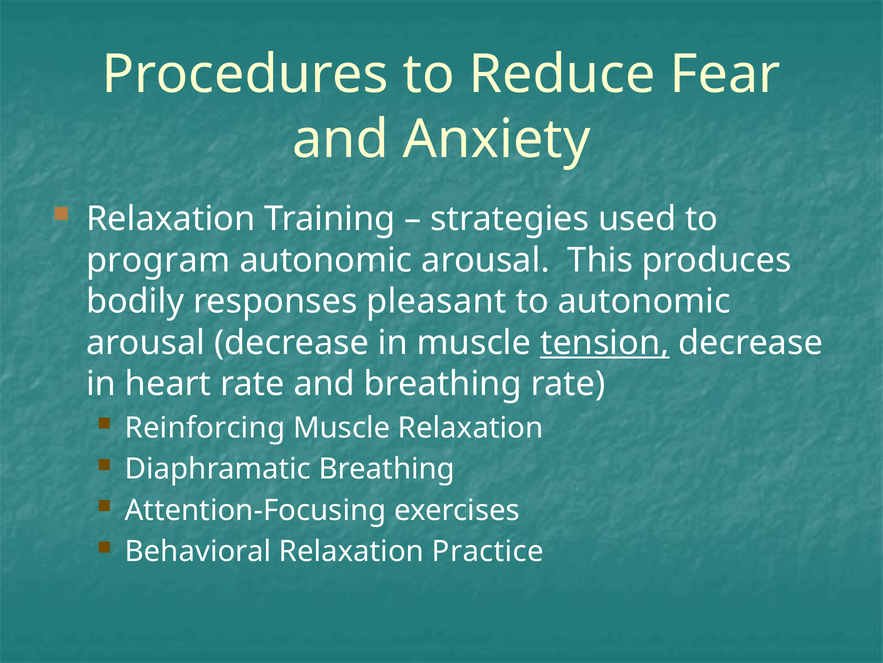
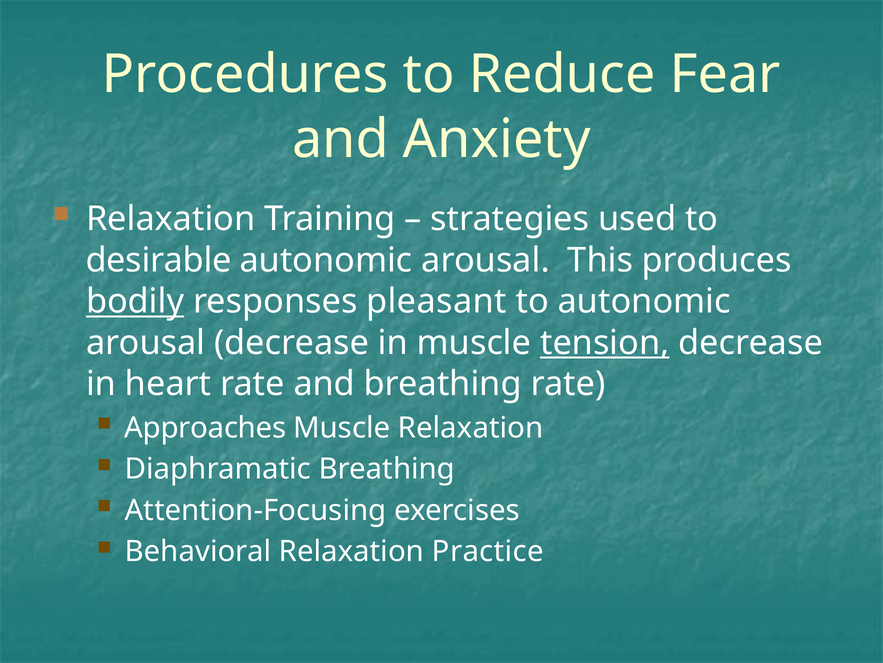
program: program -> desirable (159, 260)
bodily underline: none -> present (135, 301)
Reinforcing: Reinforcing -> Approaches (205, 427)
